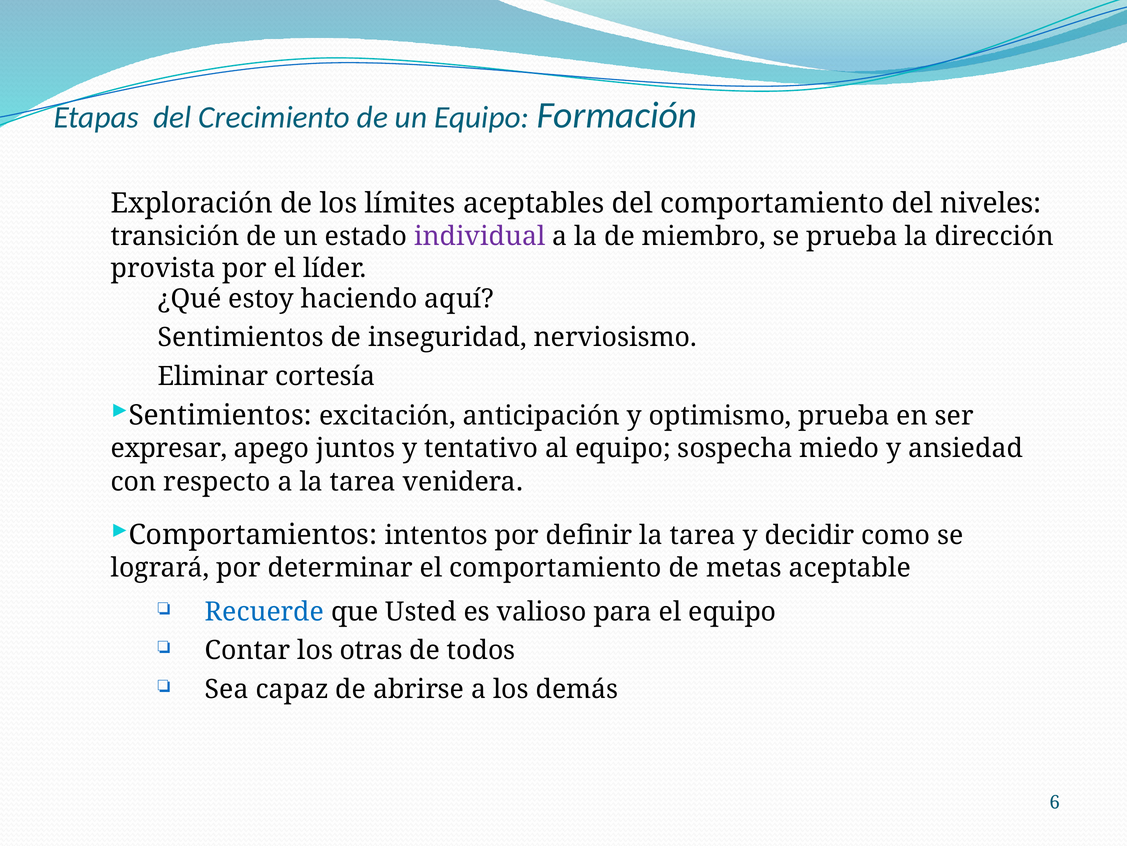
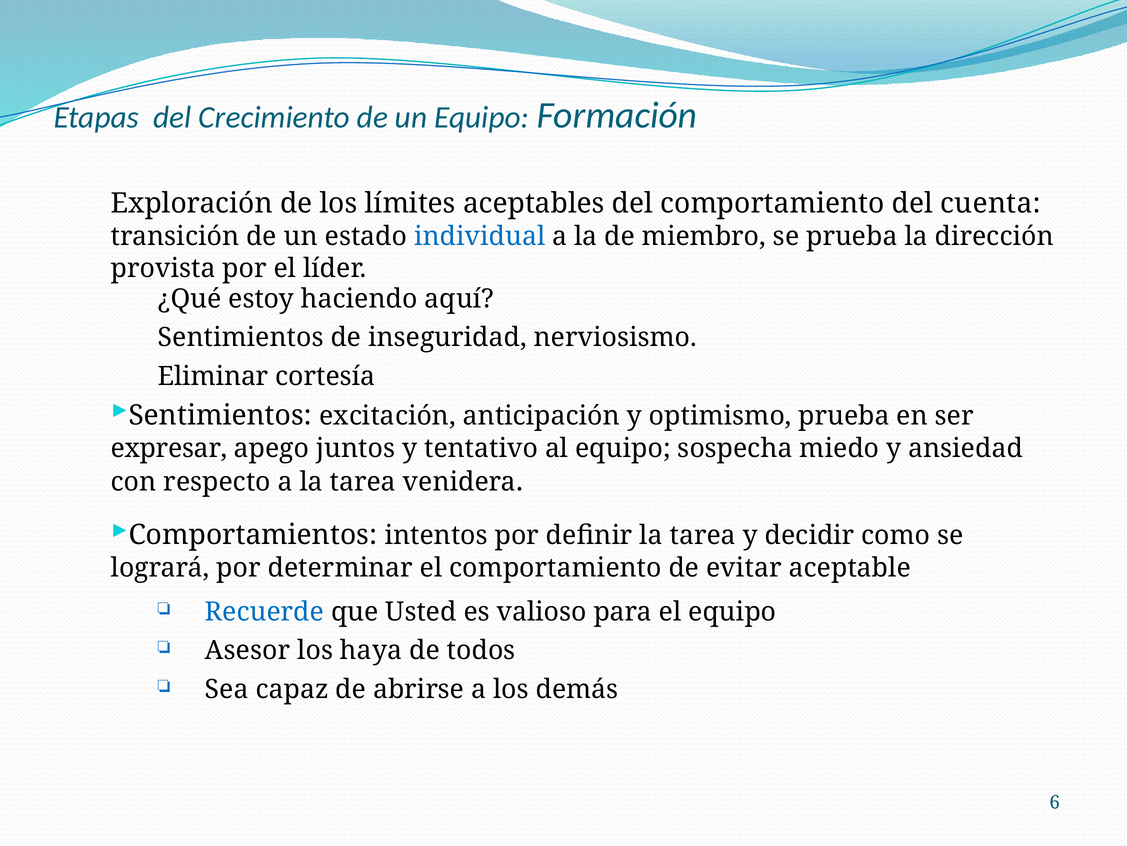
niveles: niveles -> cuenta (991, 203)
individual colour: purple -> blue (480, 236)
metas: metas -> evitar (744, 567)
Contar: Contar -> Asesor (248, 650)
otras: otras -> haya (371, 650)
